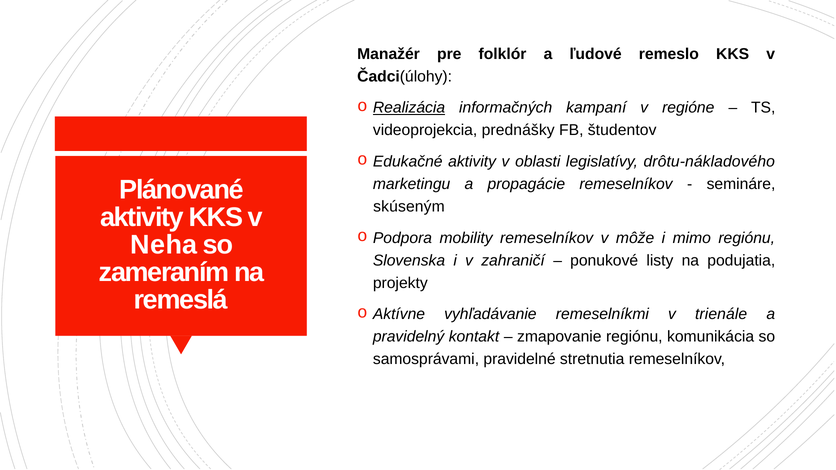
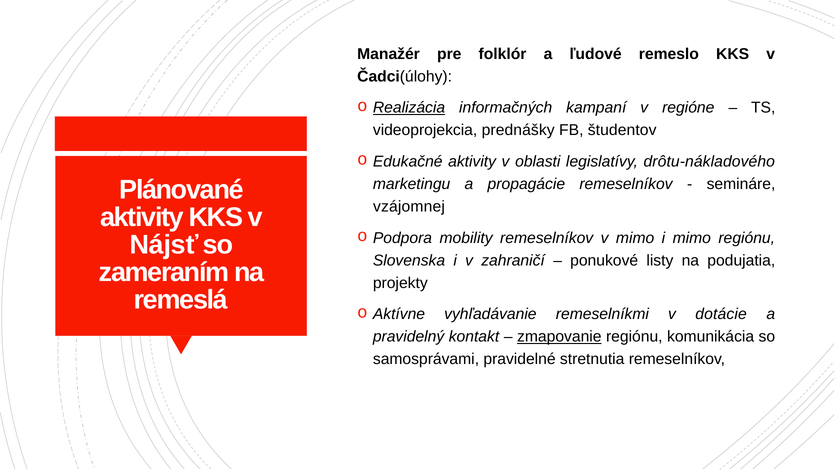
skúseným: skúseným -> vzájomnej (409, 207)
v môže: môže -> mimo (635, 238)
Neha: Neha -> Nájsť (164, 245)
trienále: trienále -> dotácie (721, 314)
zmapovanie underline: none -> present (559, 337)
